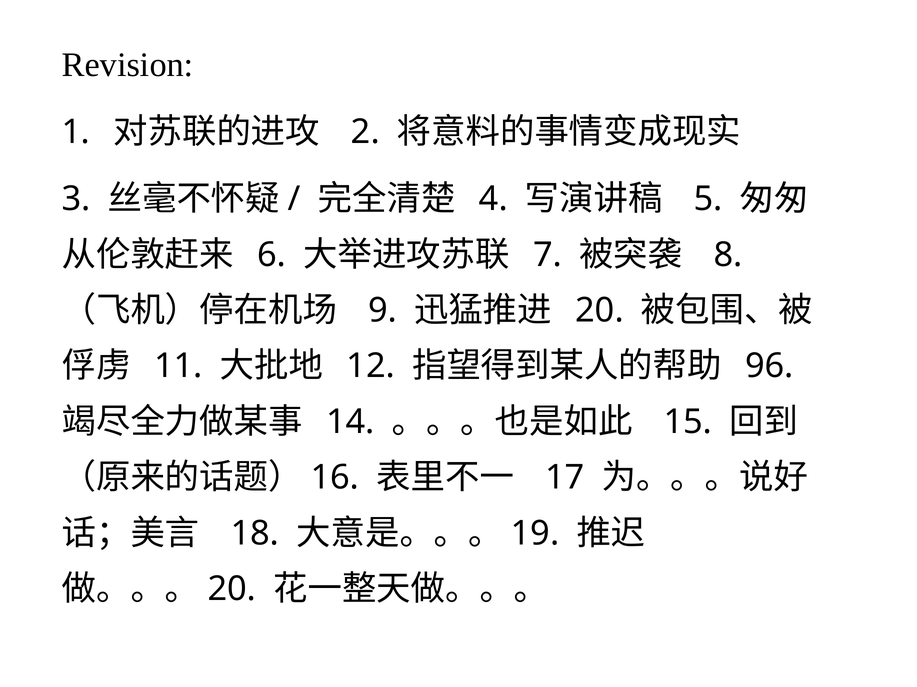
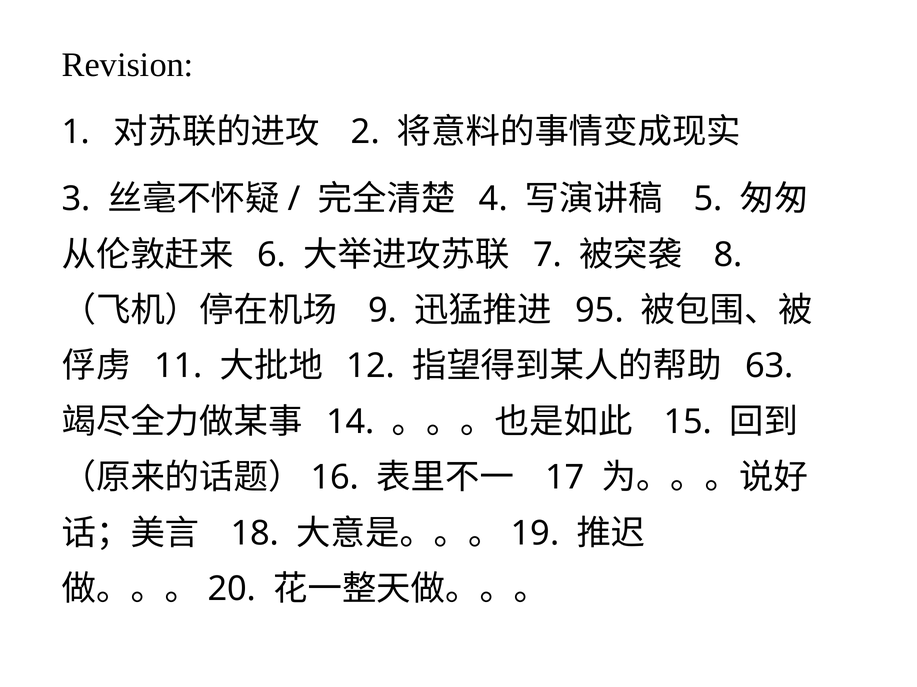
20: 20 -> 95 (599, 311)
96: 96 -> 63 (769, 367)
